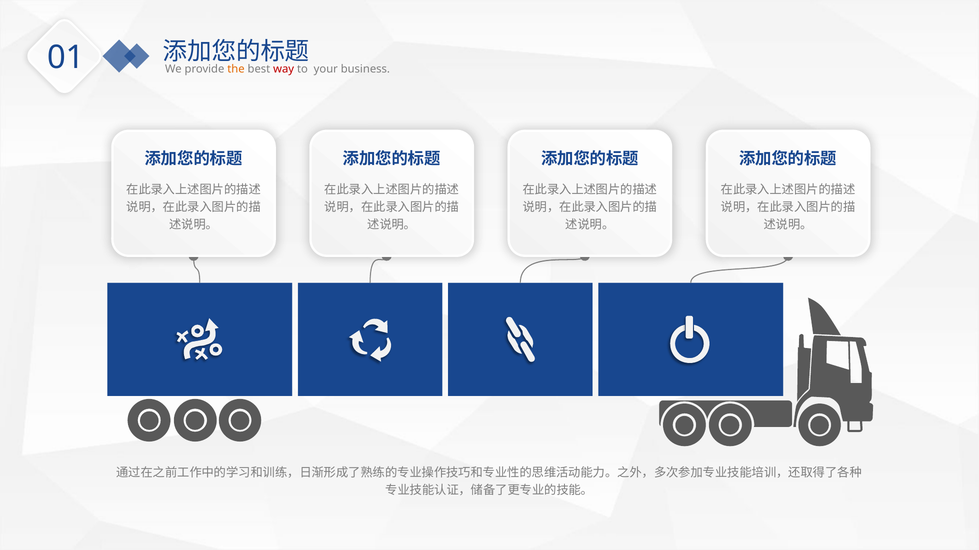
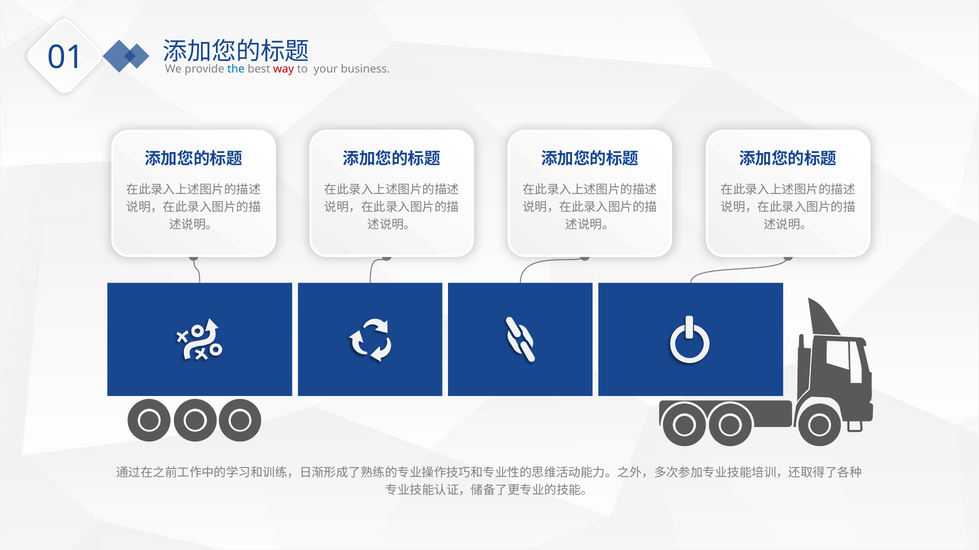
the colour: orange -> blue (236, 69)
